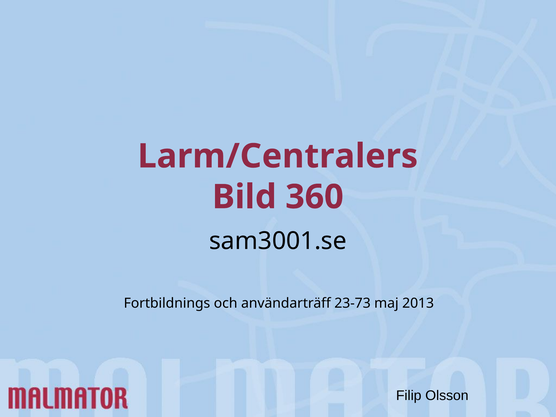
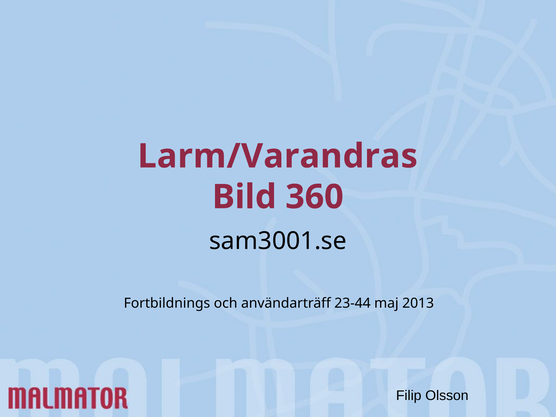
Larm/Centralers: Larm/Centralers -> Larm/Varandras (278, 156)
23-73: 23-73 -> 23-44 (353, 303)
